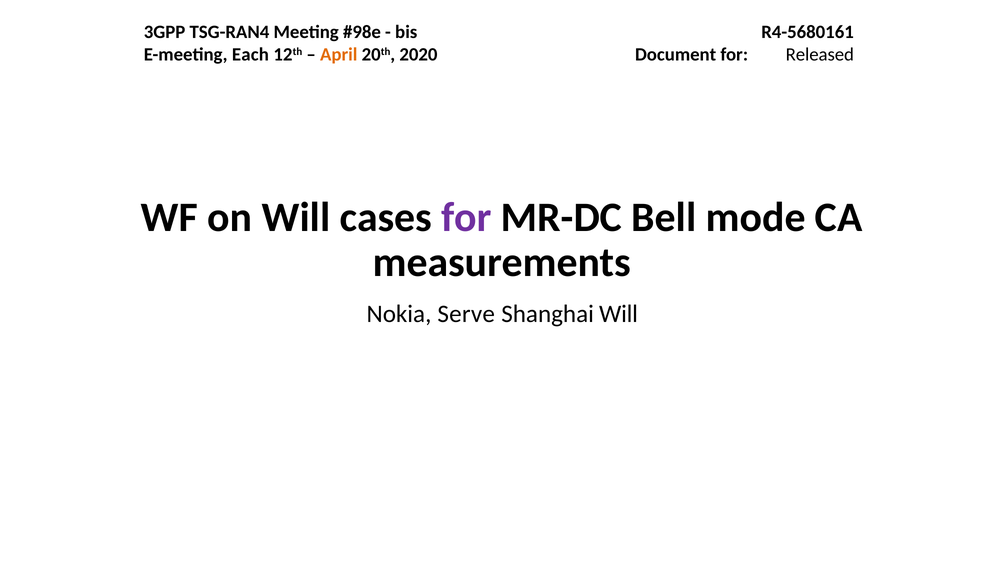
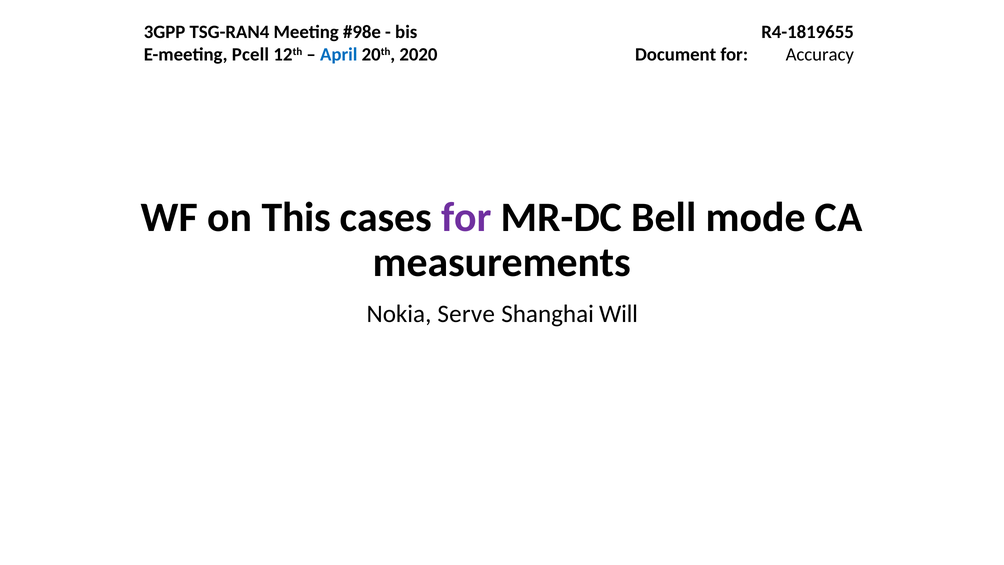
R4-5680161: R4-5680161 -> R4-1819655 (808, 32)
Each: Each -> Pcell (250, 54)
April colour: orange -> blue (339, 54)
Released: Released -> Accuracy (820, 54)
on Will: Will -> This (296, 217)
